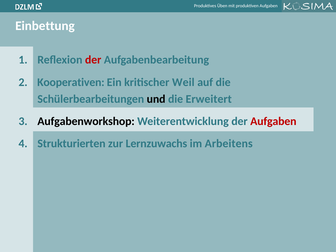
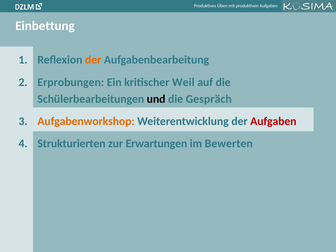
der colour: red -> orange (93, 60)
Kooperativen: Kooperativen -> Erprobungen (71, 82)
Erweitert: Erweitert -> Gespräch (209, 99)
Aufgabenworkshop colour: black -> orange (86, 121)
Lernzuwachs: Lernzuwachs -> Erwartungen (156, 144)
Arbeitens: Arbeitens -> Bewerten (229, 144)
